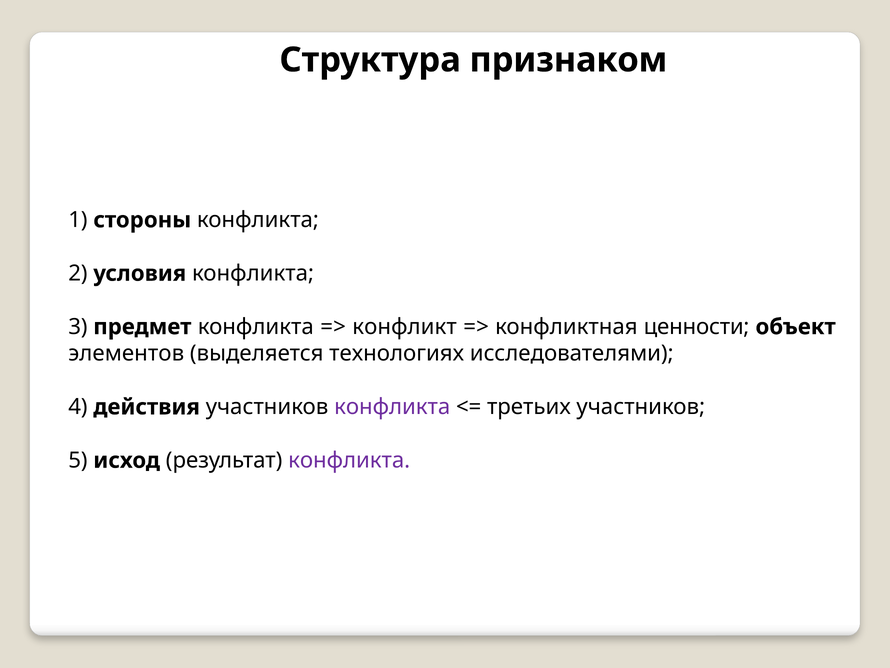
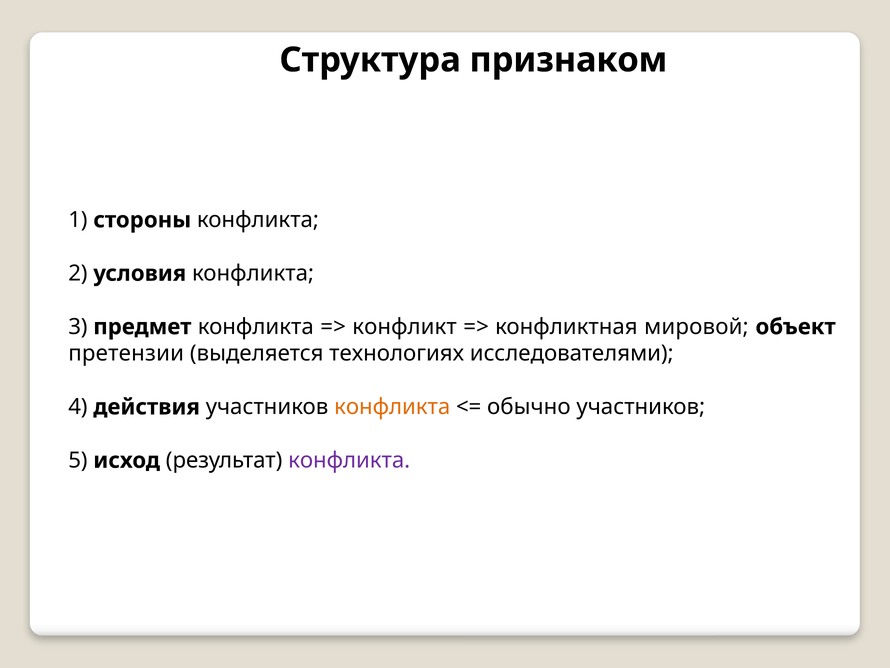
ценности: ценности -> мировой (696, 327)
элементов: элементов -> претензии (126, 353)
конфликта colour: purple -> orange (392, 407)
третьих: третьих -> обычно (529, 407)
